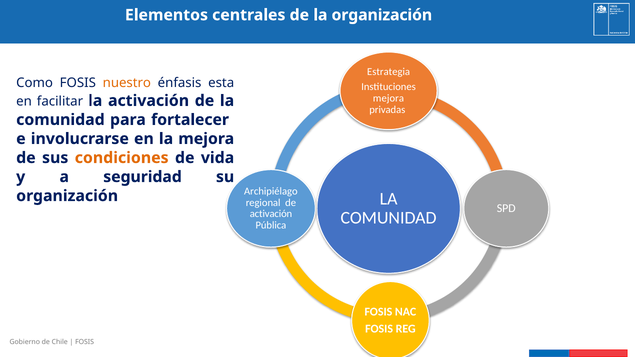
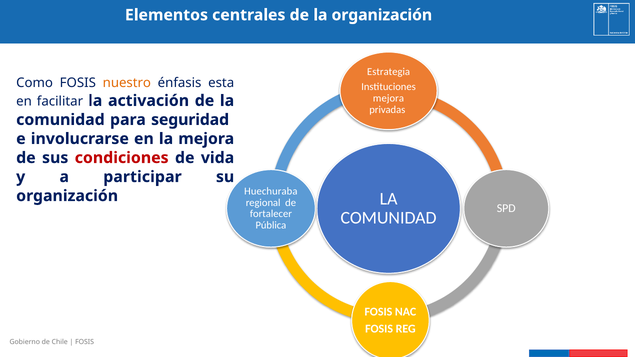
fortalecer: fortalecer -> seguridad (190, 120)
condiciones colour: orange -> red (122, 158)
seguridad: seguridad -> participar (142, 177)
Archipiélago: Archipiélago -> Huechuraba (271, 191)
activación: activación -> fortalecer (271, 214)
